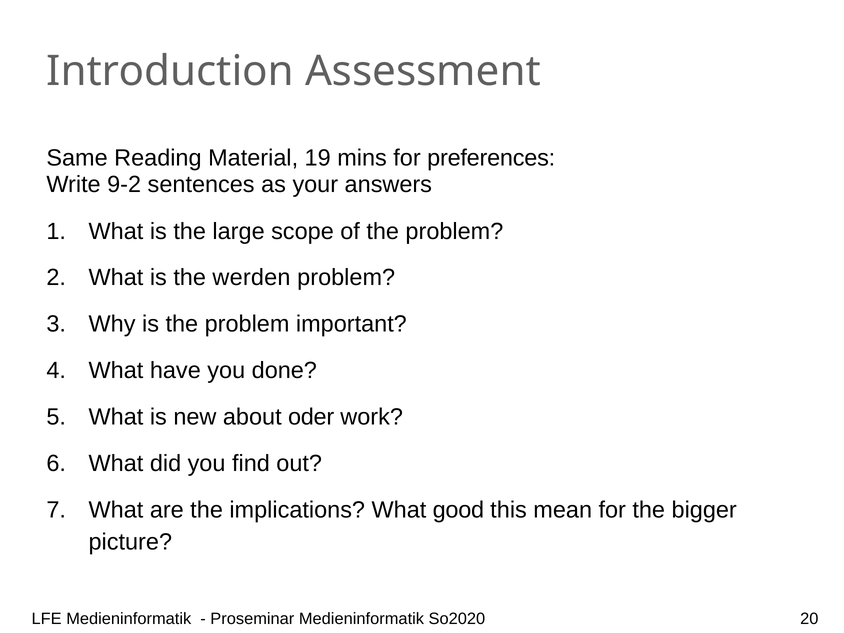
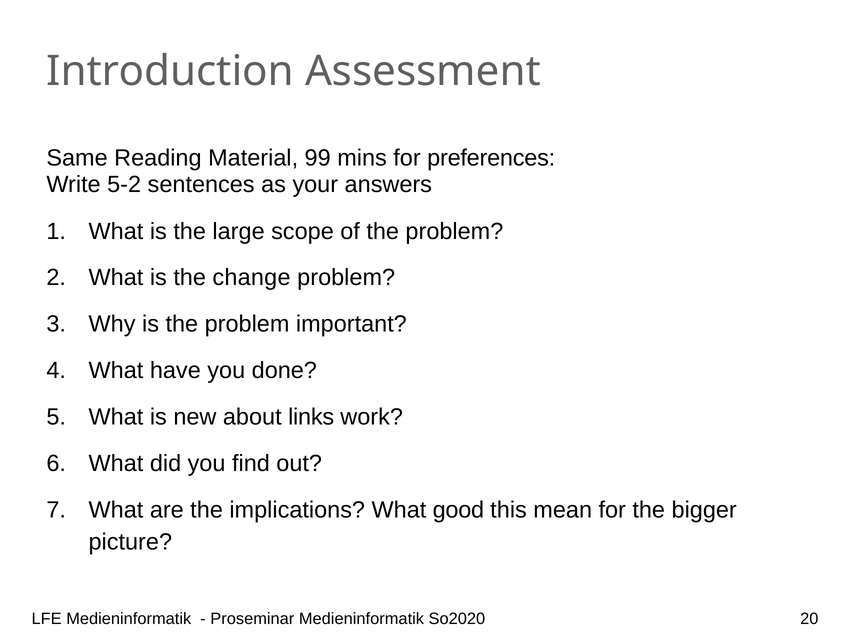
19: 19 -> 99 (318, 158)
9-2: 9-2 -> 5-2 (124, 184)
werden: werden -> change (252, 278)
oder: oder -> links (311, 417)
